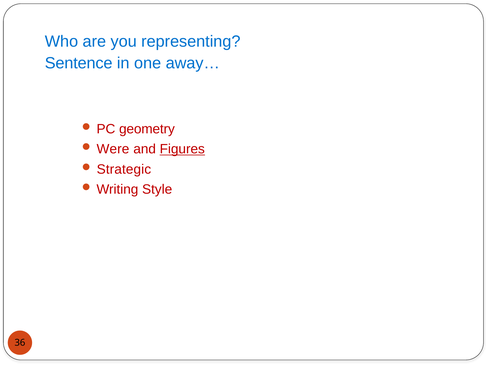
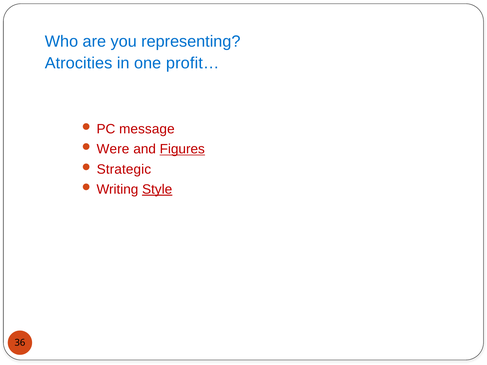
Sentence: Sentence -> Atrocities (79, 63)
away…: away… -> profit… (193, 63)
geometry: geometry -> message (147, 129)
Style underline: none -> present (157, 190)
